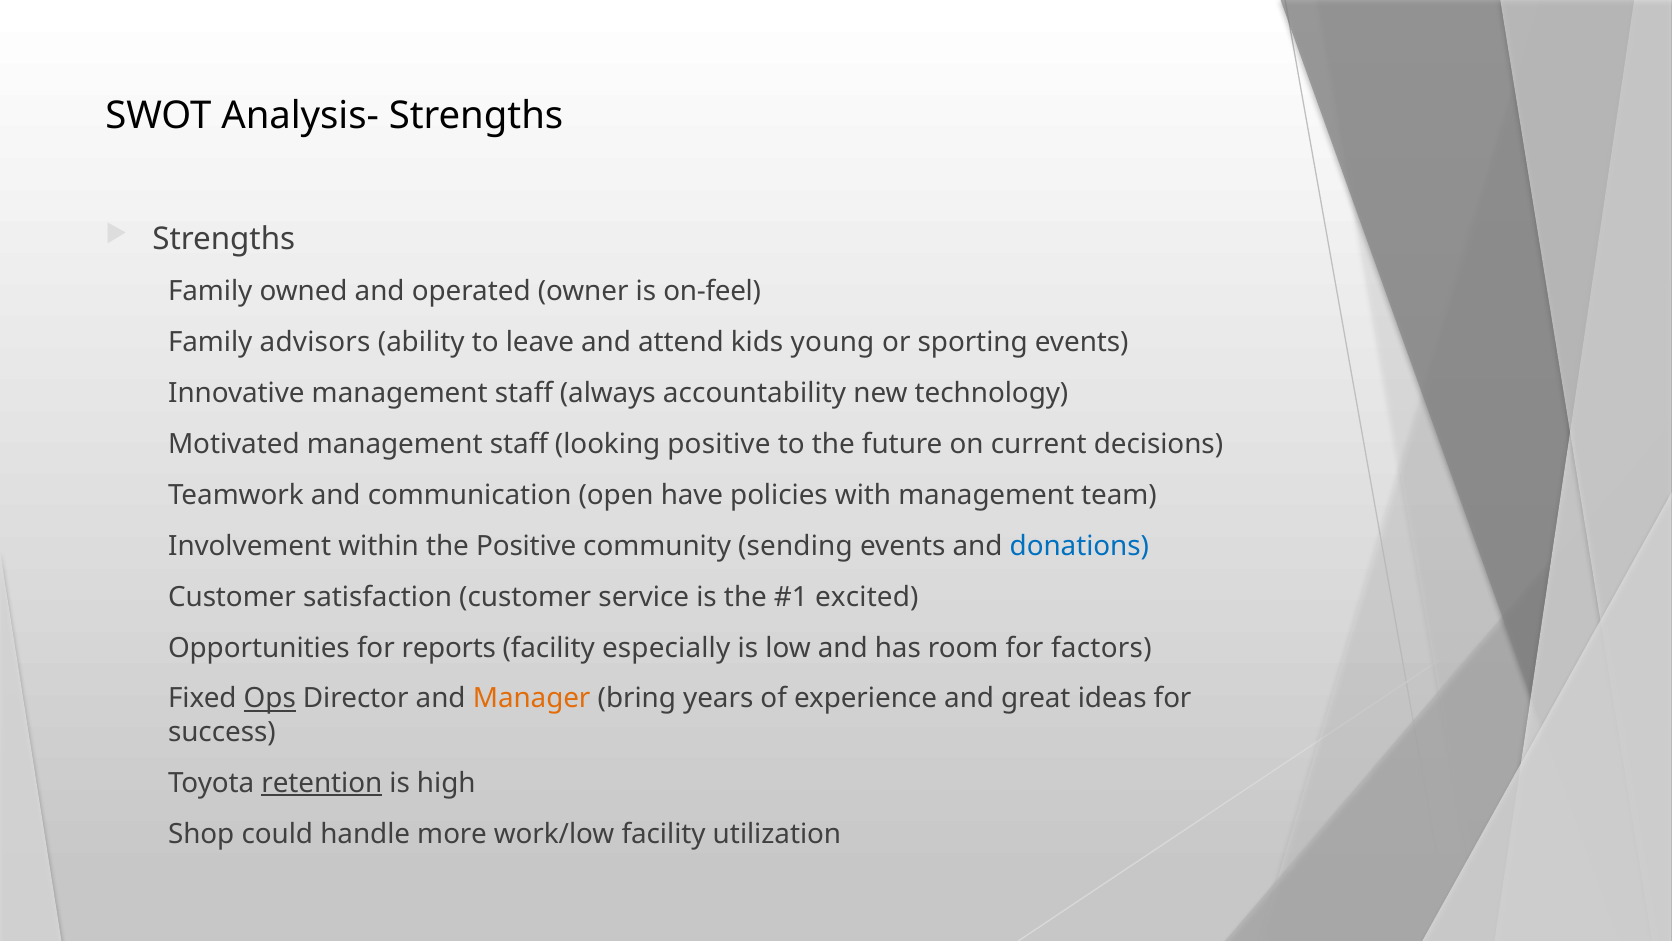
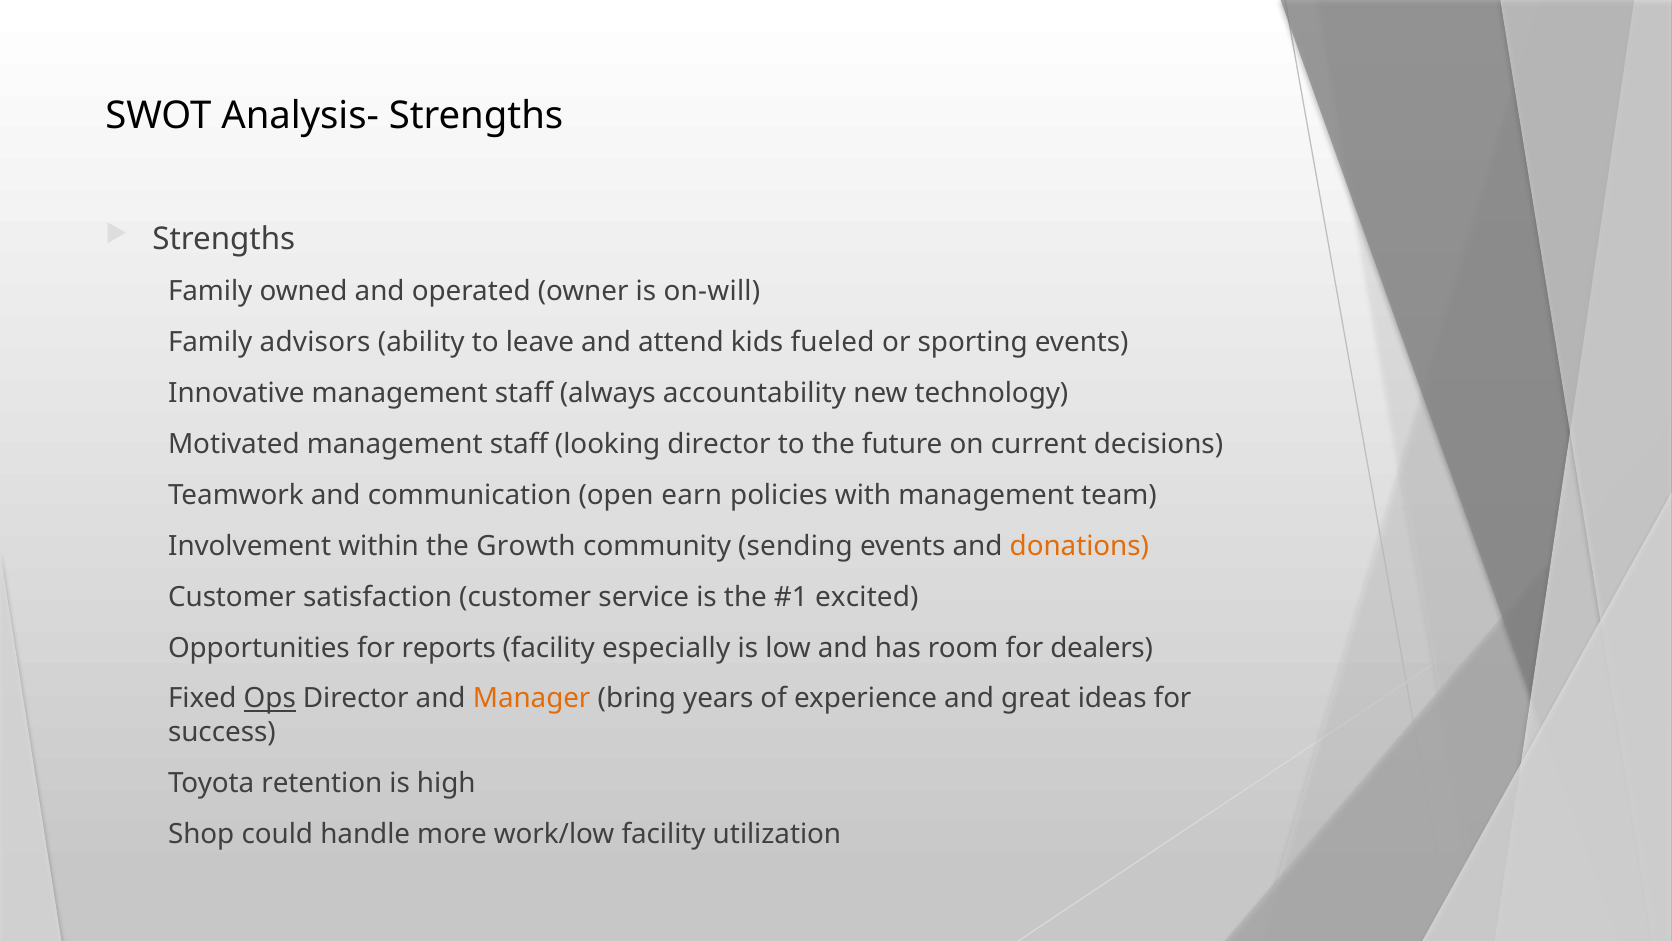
on-feel: on-feel -> on-will (712, 292)
young: young -> fueled (833, 342)
looking positive: positive -> director (719, 444)
have: have -> earn (692, 495)
the Positive: Positive -> Growth (526, 546)
donations colour: blue -> orange (1079, 546)
factors: factors -> dealers (1102, 647)
retention underline: present -> none (322, 783)
